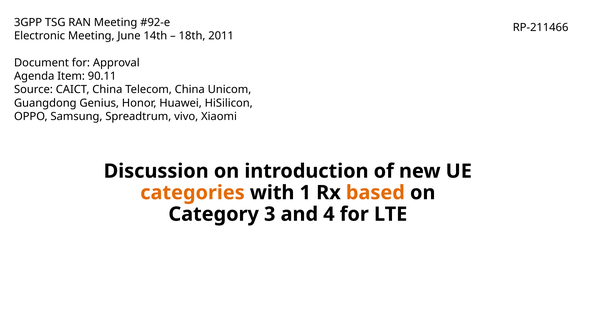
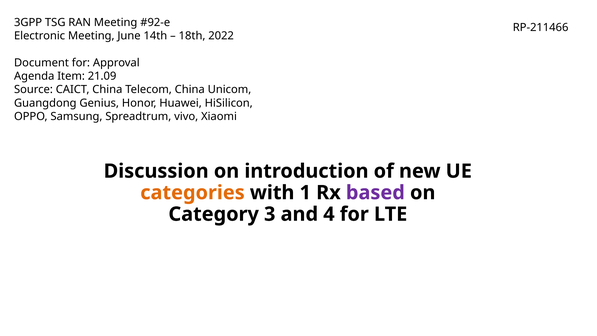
2011: 2011 -> 2022 (221, 36)
90.11: 90.11 -> 21.09 (102, 76)
based colour: orange -> purple (375, 193)
